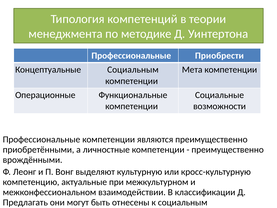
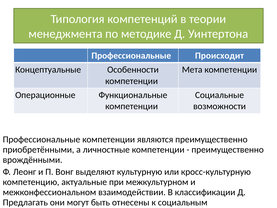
Приобрести: Приобрести -> Происходит (219, 56)
Концептуальные Социальным: Социальным -> Особенности (133, 70)
